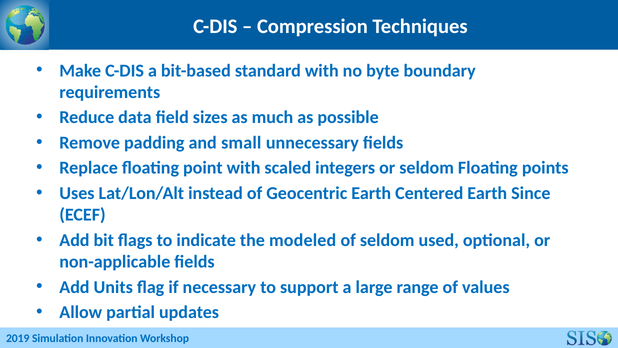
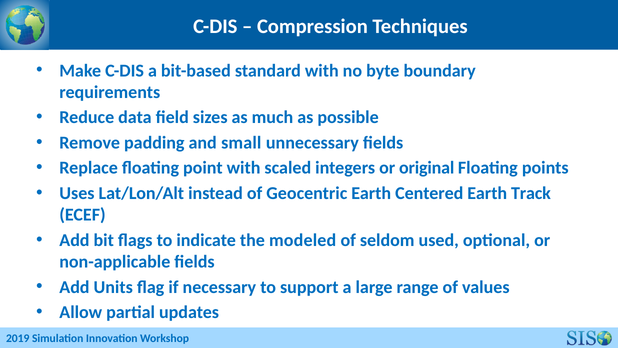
or seldom: seldom -> original (427, 168)
Since: Since -> Track (531, 193)
